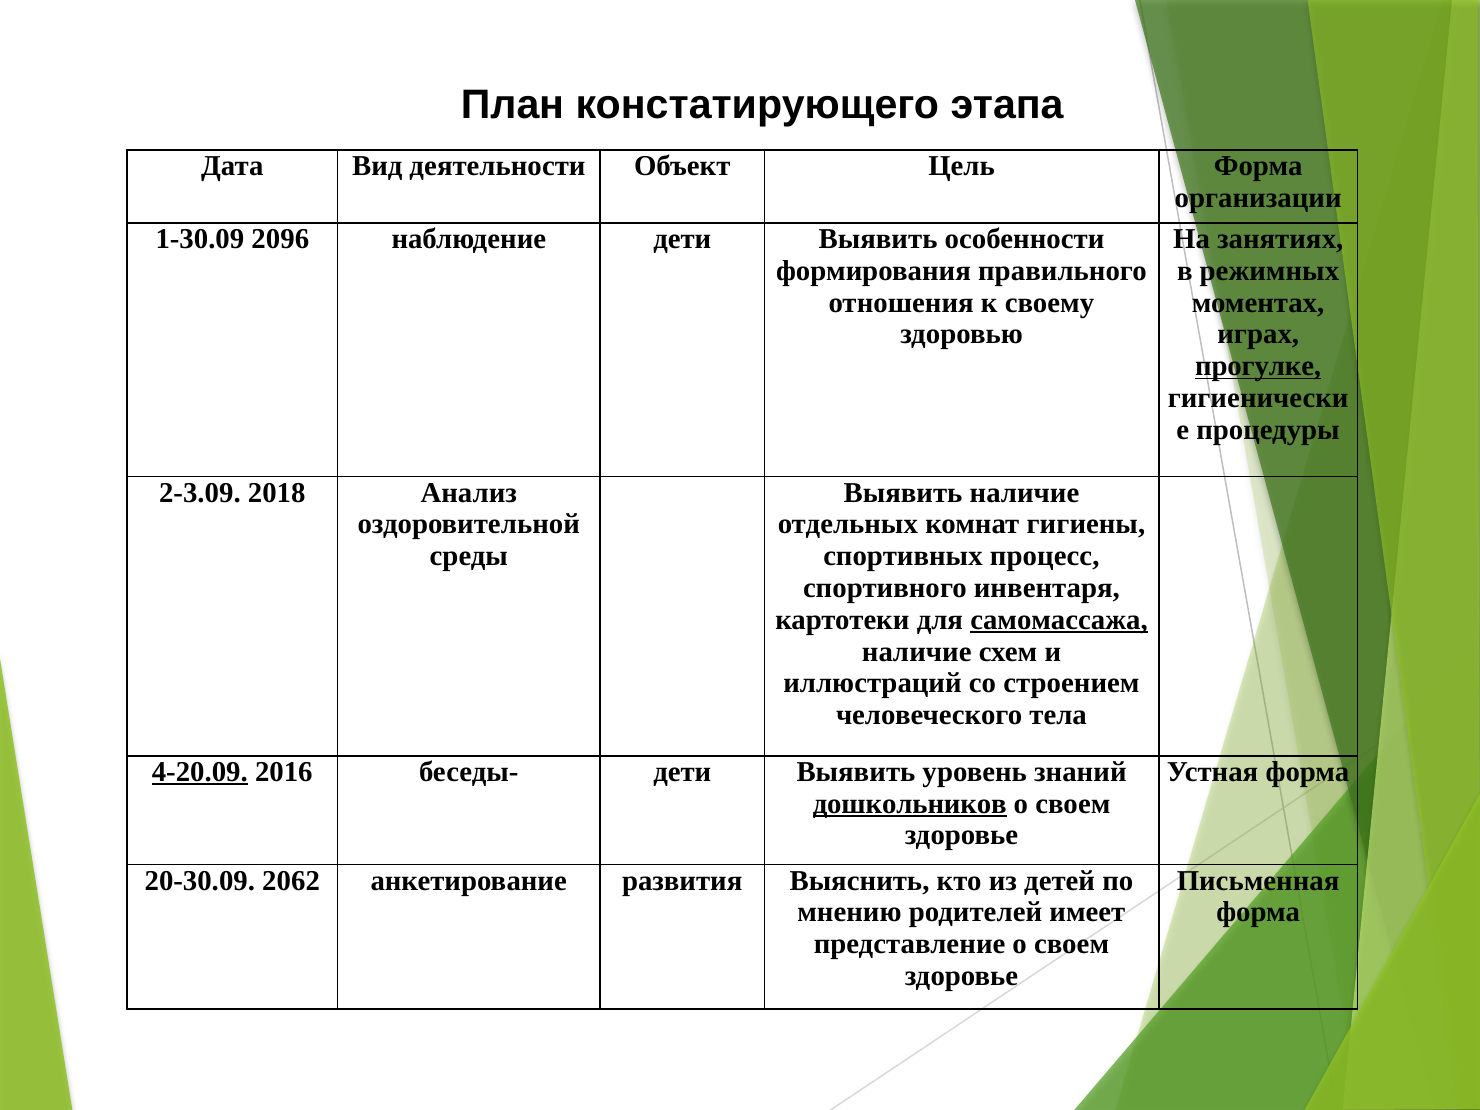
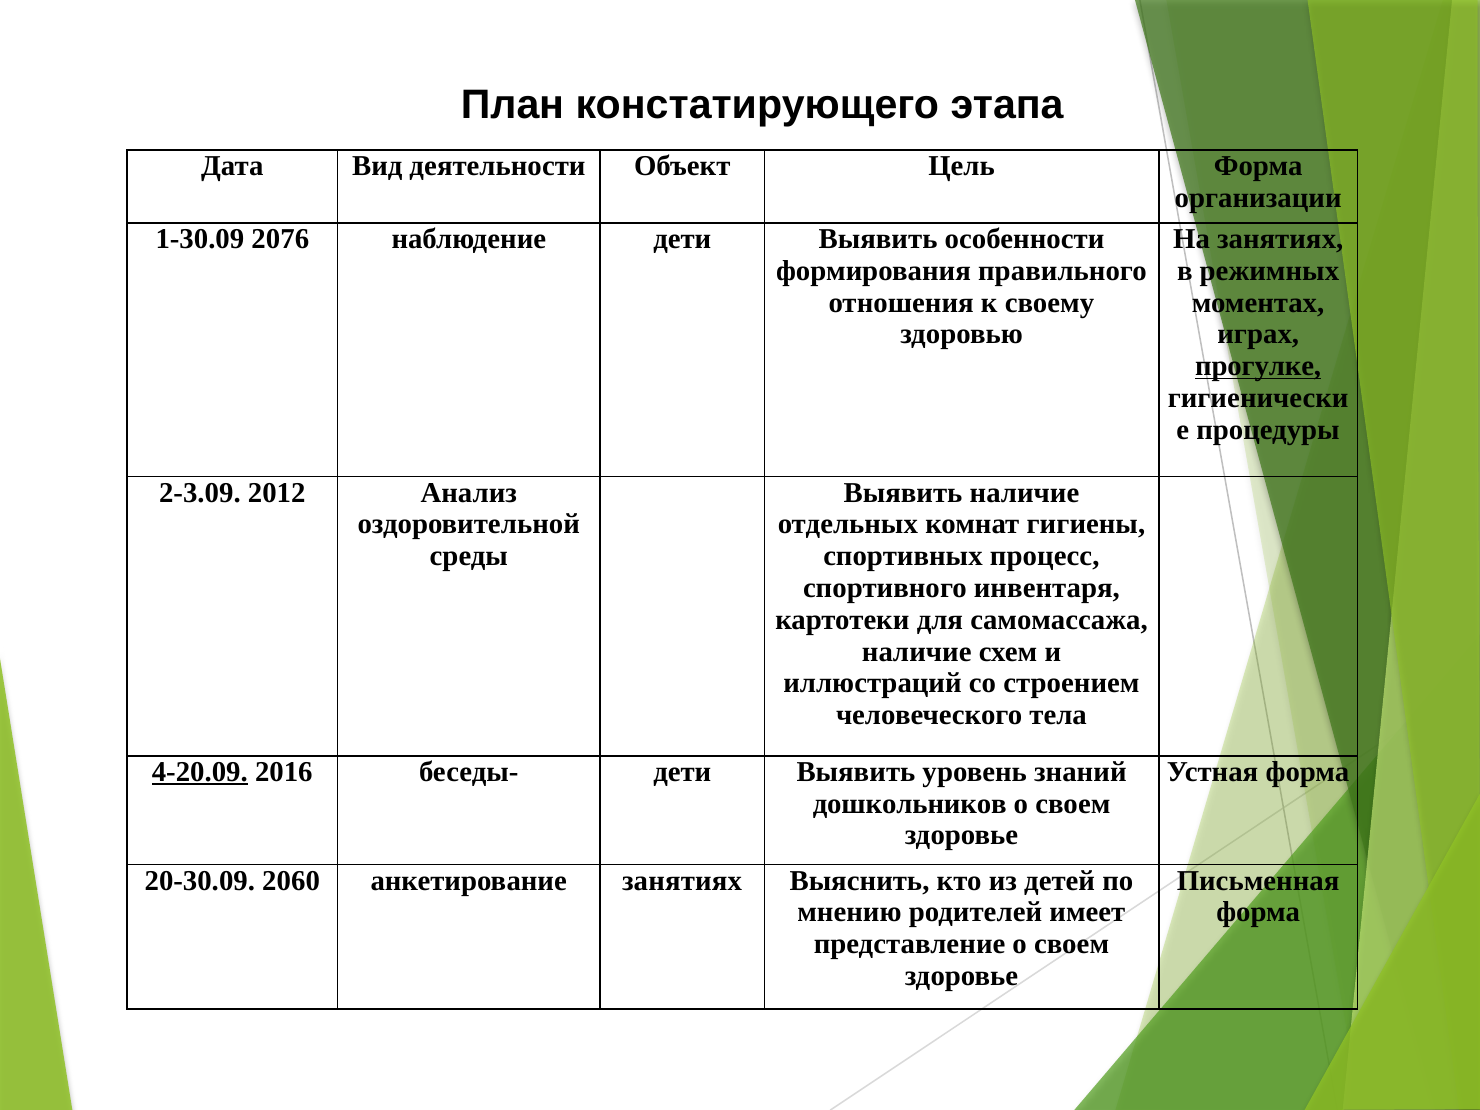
2096: 2096 -> 2076 (280, 239)
2018: 2018 -> 2012 (277, 493)
самомассажа underline: present -> none (1059, 620)
дошкольников underline: present -> none (910, 804)
2062: 2062 -> 2060 (291, 881)
анкетирование развития: развития -> занятиях (682, 881)
